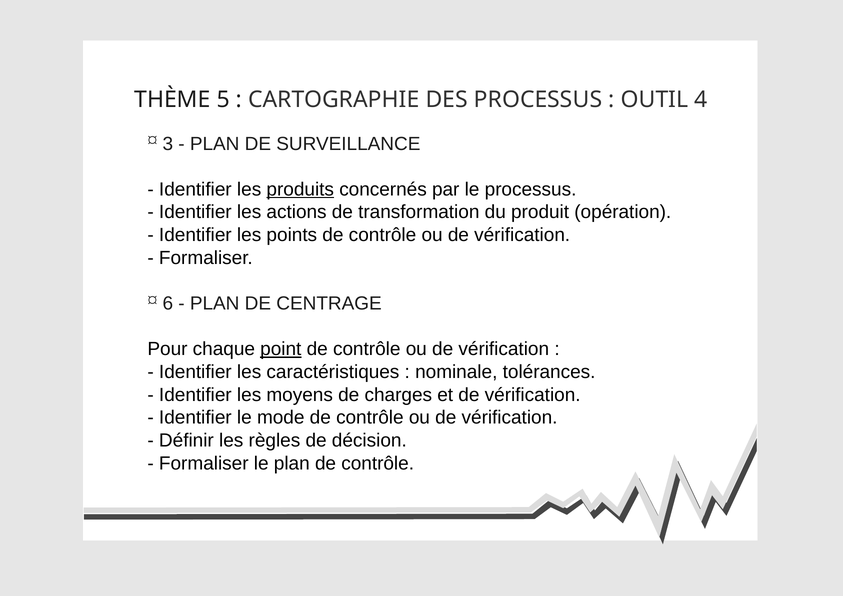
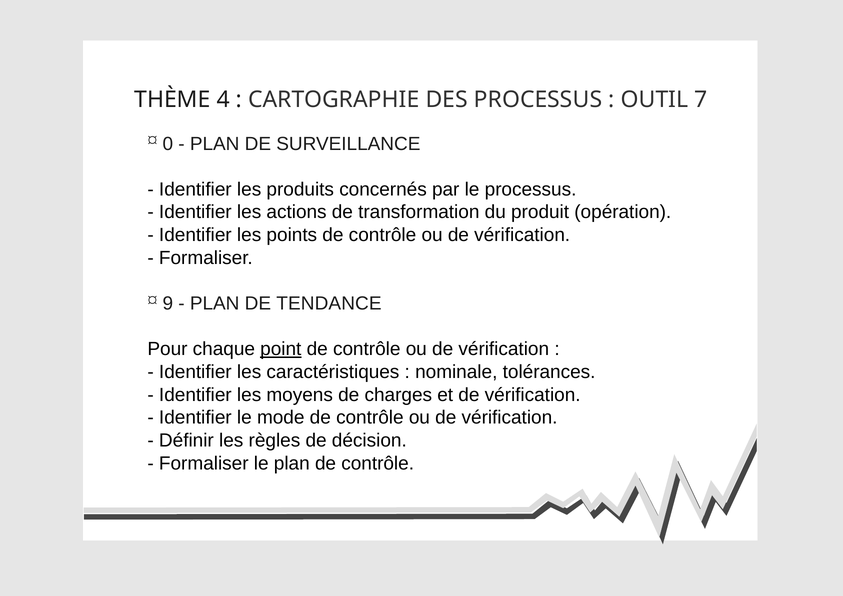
5: 5 -> 4 (223, 100)
4: 4 -> 7 (701, 100)
3: 3 -> 0 (168, 144)
produits underline: present -> none (300, 189)
6: 6 -> 9 (168, 304)
CENTRAGE: CENTRAGE -> TENDANCE (329, 304)
